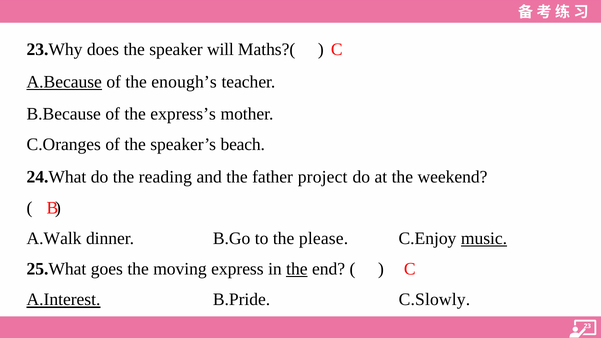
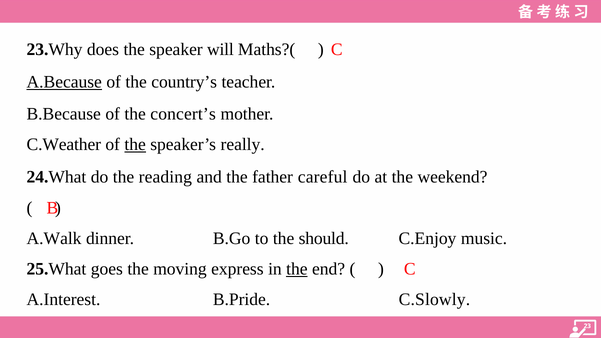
enough’s: enough’s -> country’s (184, 82)
express’s: express’s -> concert’s (183, 114)
C.Oranges: C.Oranges -> C.Weather (64, 145)
the underline: none -> present (135, 145)
beach: beach -> really (243, 145)
project: project -> careful (323, 177)
please: please -> should (324, 238)
music underline: present -> none (484, 238)
A.Interest underline: present -> none (63, 300)
